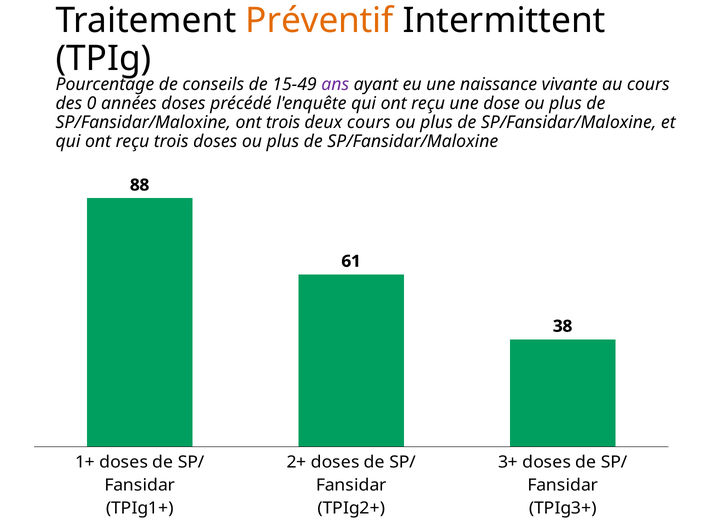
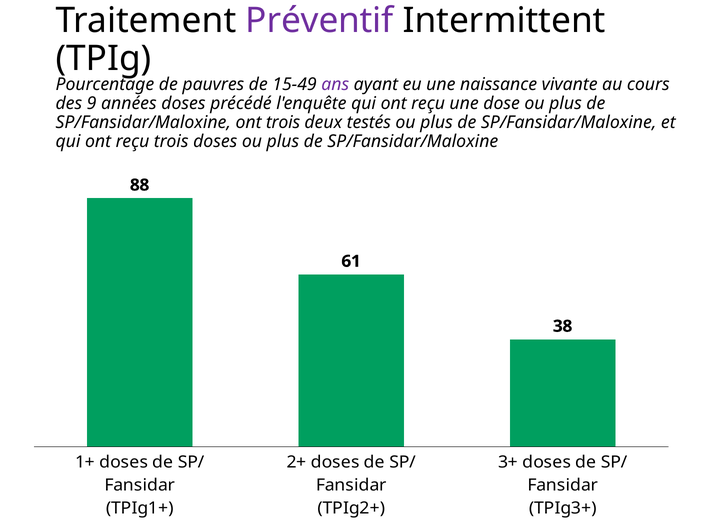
Préventif colour: orange -> purple (320, 21)
conseils: conseils -> pauvres (213, 84)
0: 0 -> 9 (92, 104)
deux cours: cours -> testés (369, 123)
